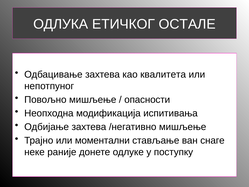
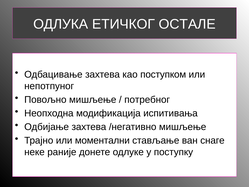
квалитета: квалитета -> поступком (163, 74)
опасности: опасности -> потребног (147, 100)
